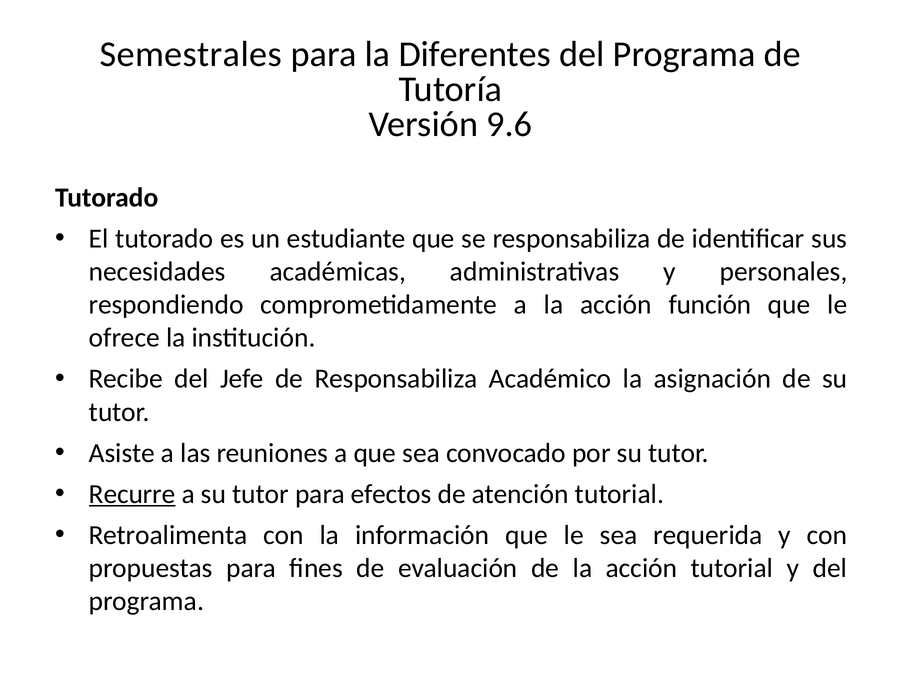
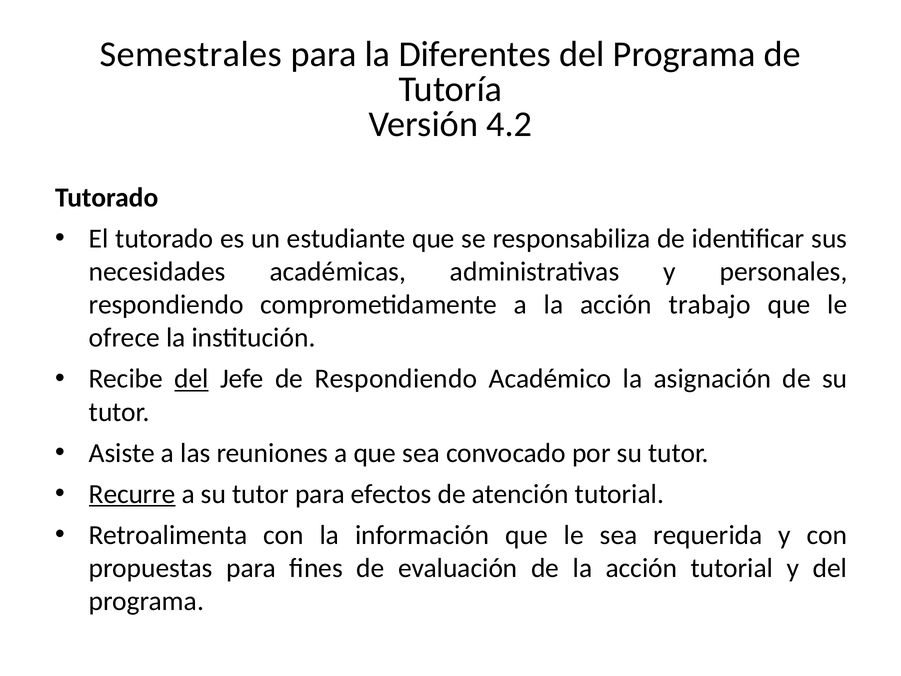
9.6: 9.6 -> 4.2 (509, 124)
función: función -> trabajo (710, 305)
del underline: none -> present (192, 379)
de Responsabiliza: Responsabiliza -> Respondiendo (396, 379)
